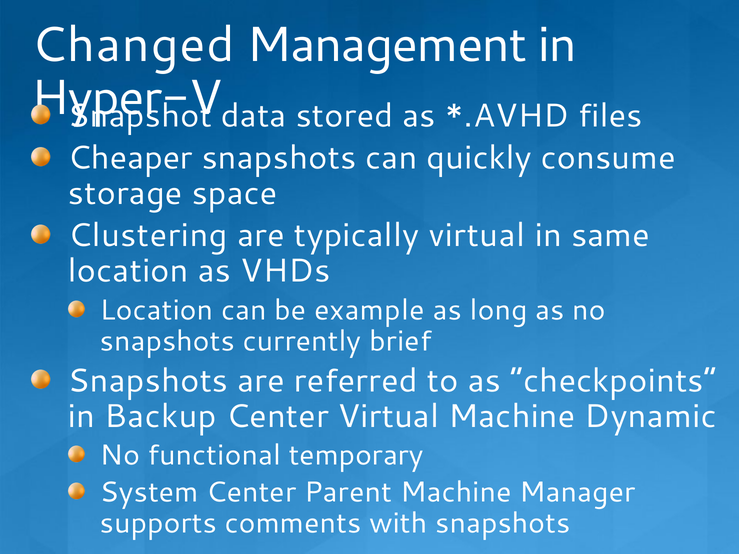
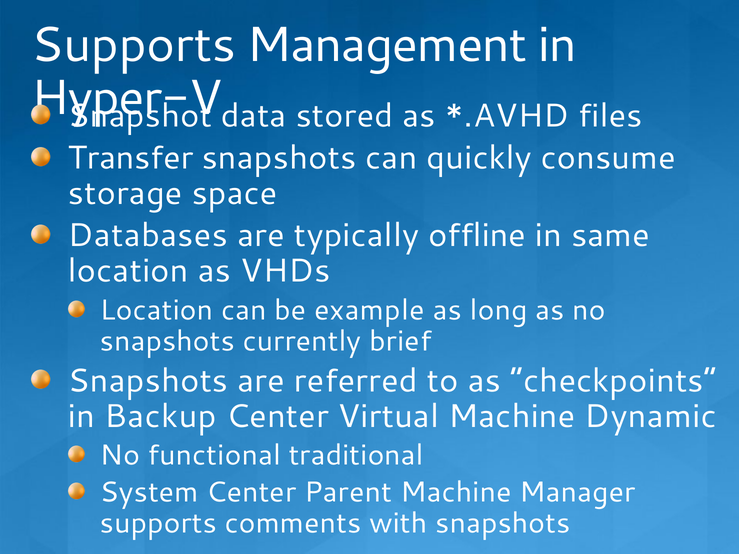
Changed: Changed -> Supports (134, 45)
Cheaper: Cheaper -> Transfer (130, 158)
Clustering: Clustering -> Databases (148, 236)
typically virtual: virtual -> offline (477, 236)
temporary: temporary -> traditional (356, 456)
